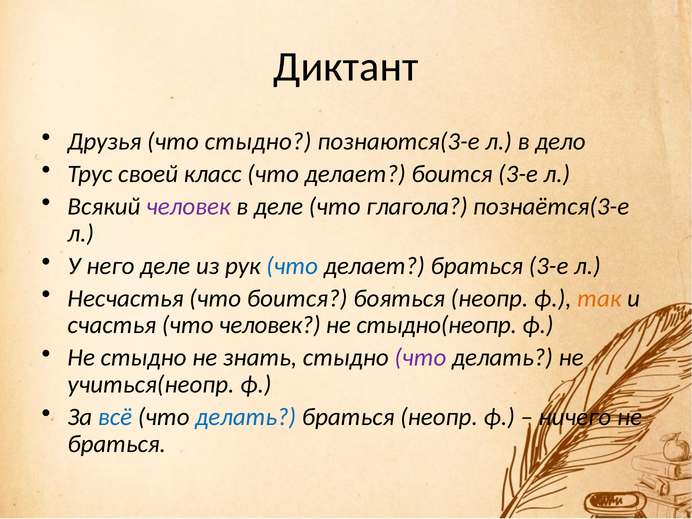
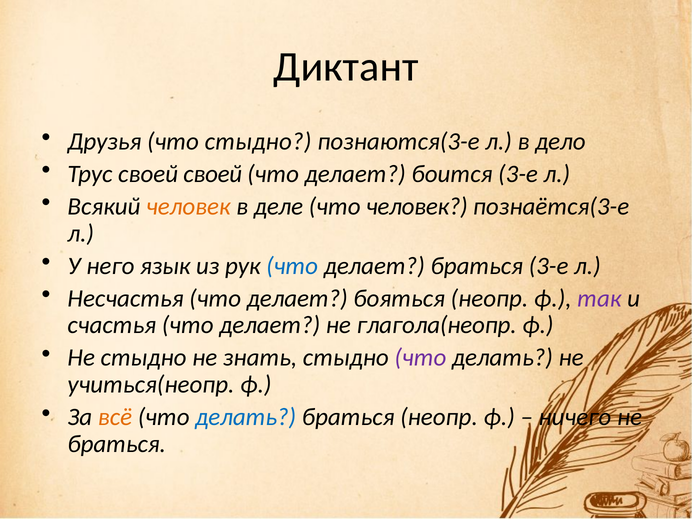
своей класс: класс -> своей (213, 174)
человек colour: purple -> orange (188, 206)
что глагола: глагола -> человек (417, 206)
него деле: деле -> язык (165, 266)
Несчастья что боится: боится -> делает (297, 298)
так colour: orange -> purple (599, 298)
счастья что человек: человек -> делает (270, 325)
стыдно(неопр: стыдно(неопр -> глагола(неопр (437, 325)
всё colour: blue -> orange (115, 417)
